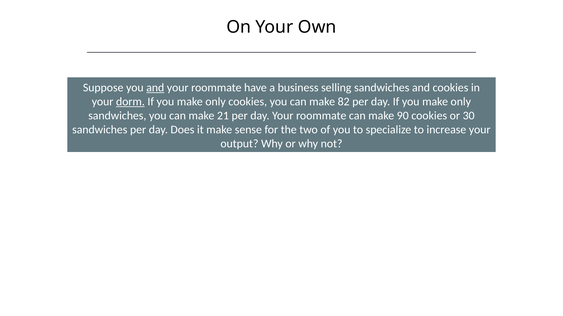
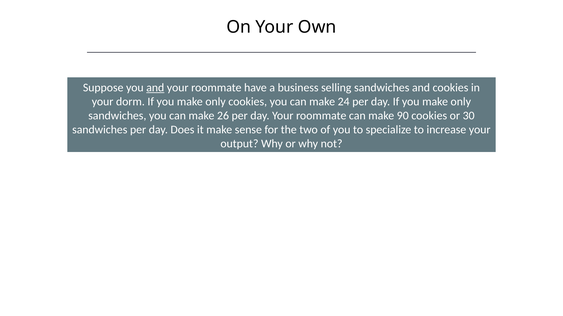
dorm underline: present -> none (130, 102)
82: 82 -> 24 (344, 102)
21: 21 -> 26 (223, 116)
